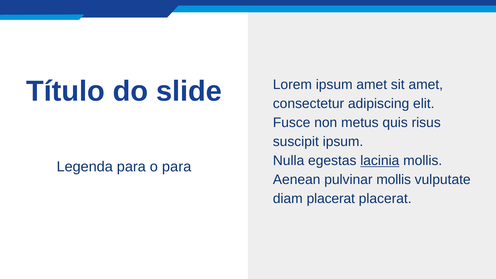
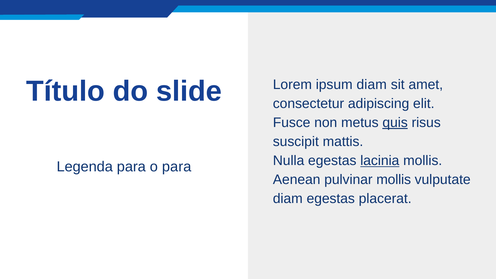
ipsum amet: amet -> diam (372, 85)
quis underline: none -> present (395, 123)
suscipit ipsum: ipsum -> mattis (343, 142)
diam placerat: placerat -> egestas (331, 199)
